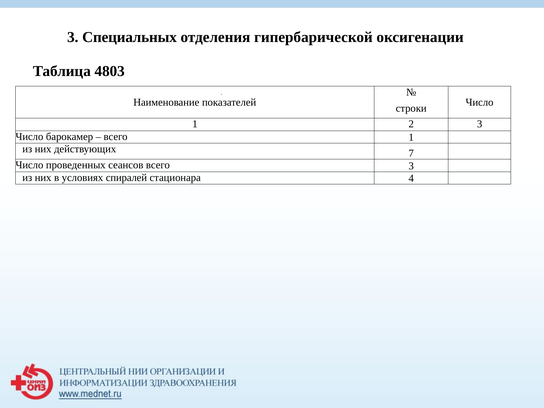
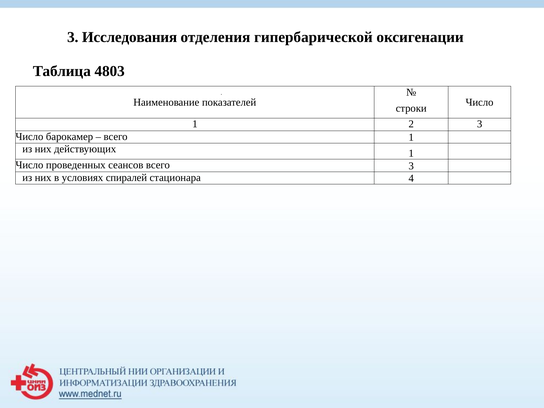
Специальных: Специальных -> Исследования (130, 37)
действующих 7: 7 -> 1 (411, 153)
